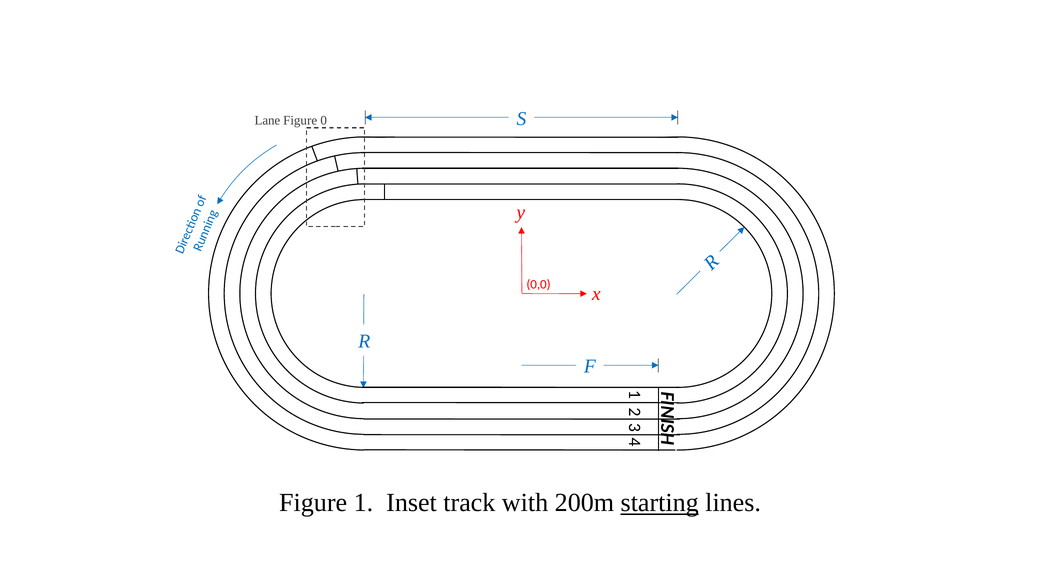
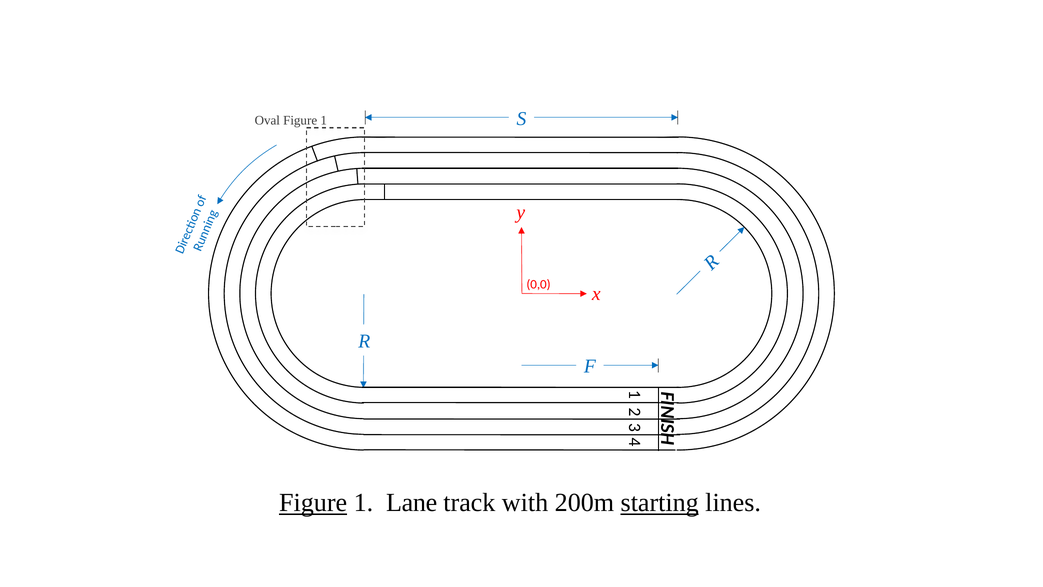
Lane: Lane -> Oval (267, 120)
0: 0 -> 1 (324, 120)
Figure underline: none -> present (313, 503)
Inset: Inset -> Lane (412, 503)
